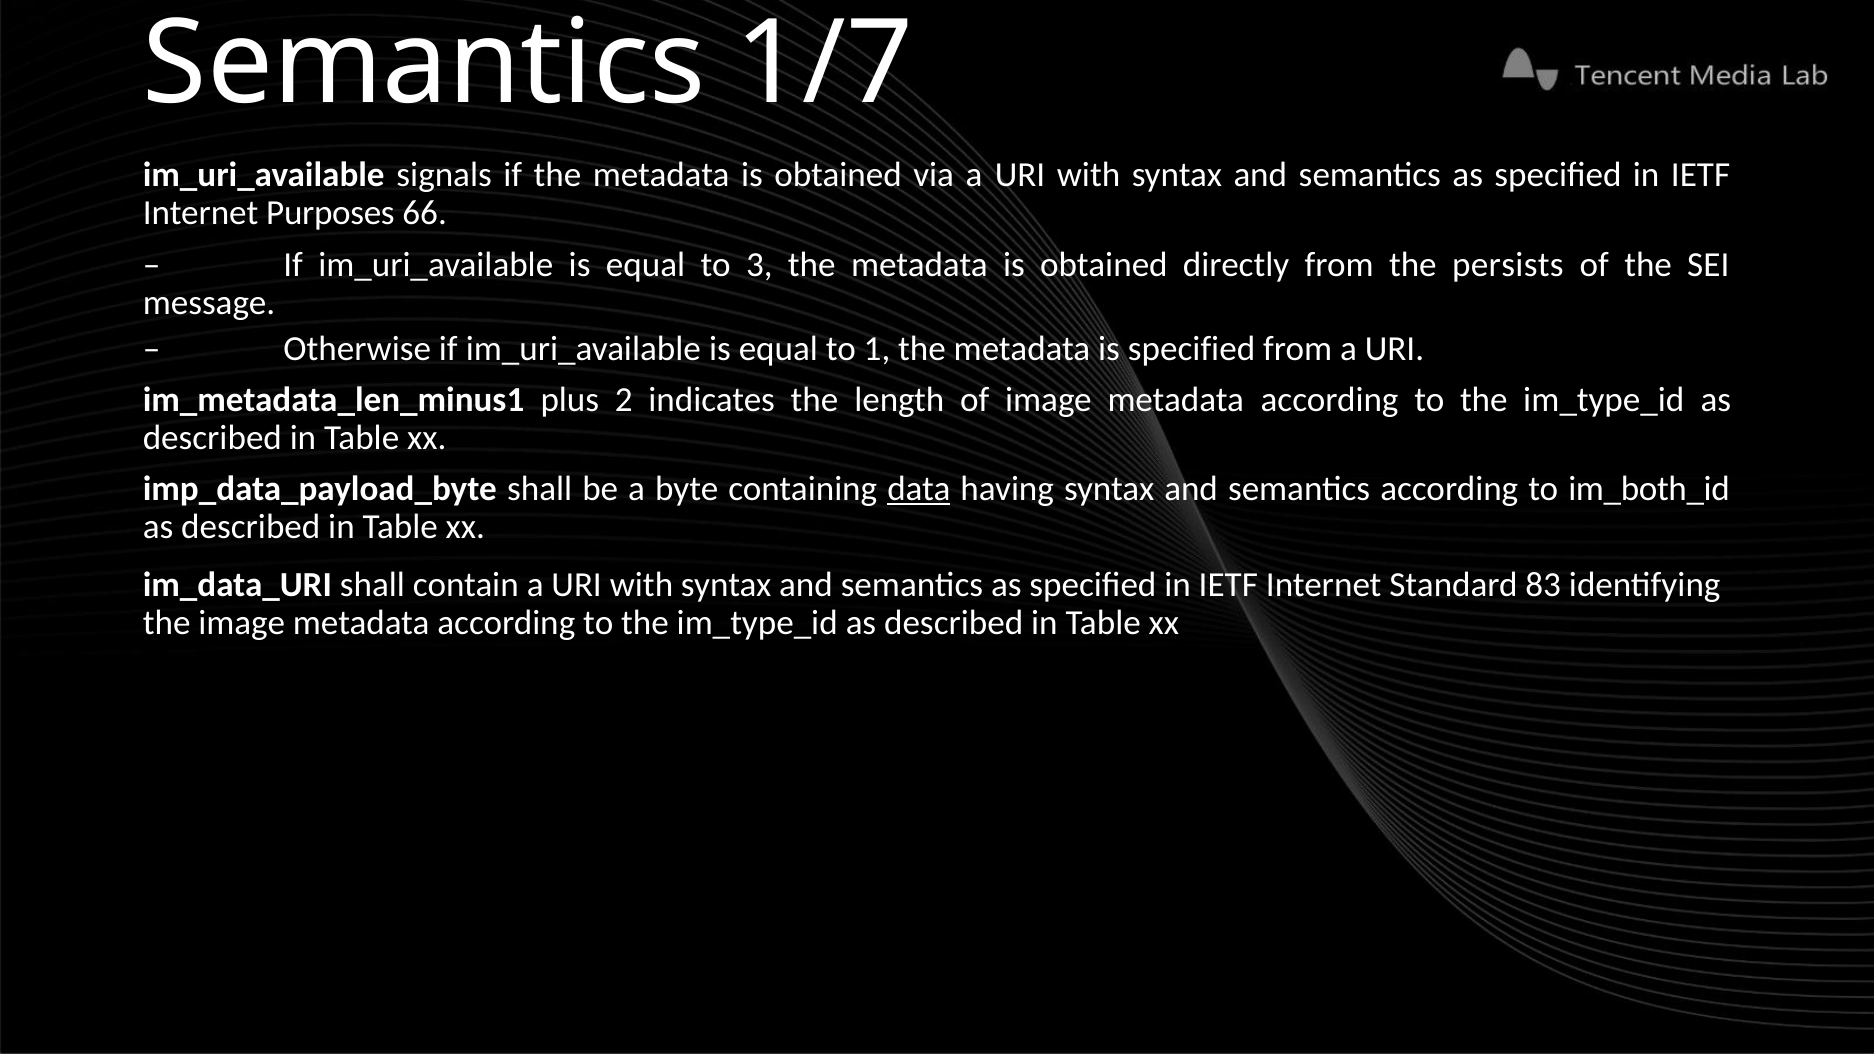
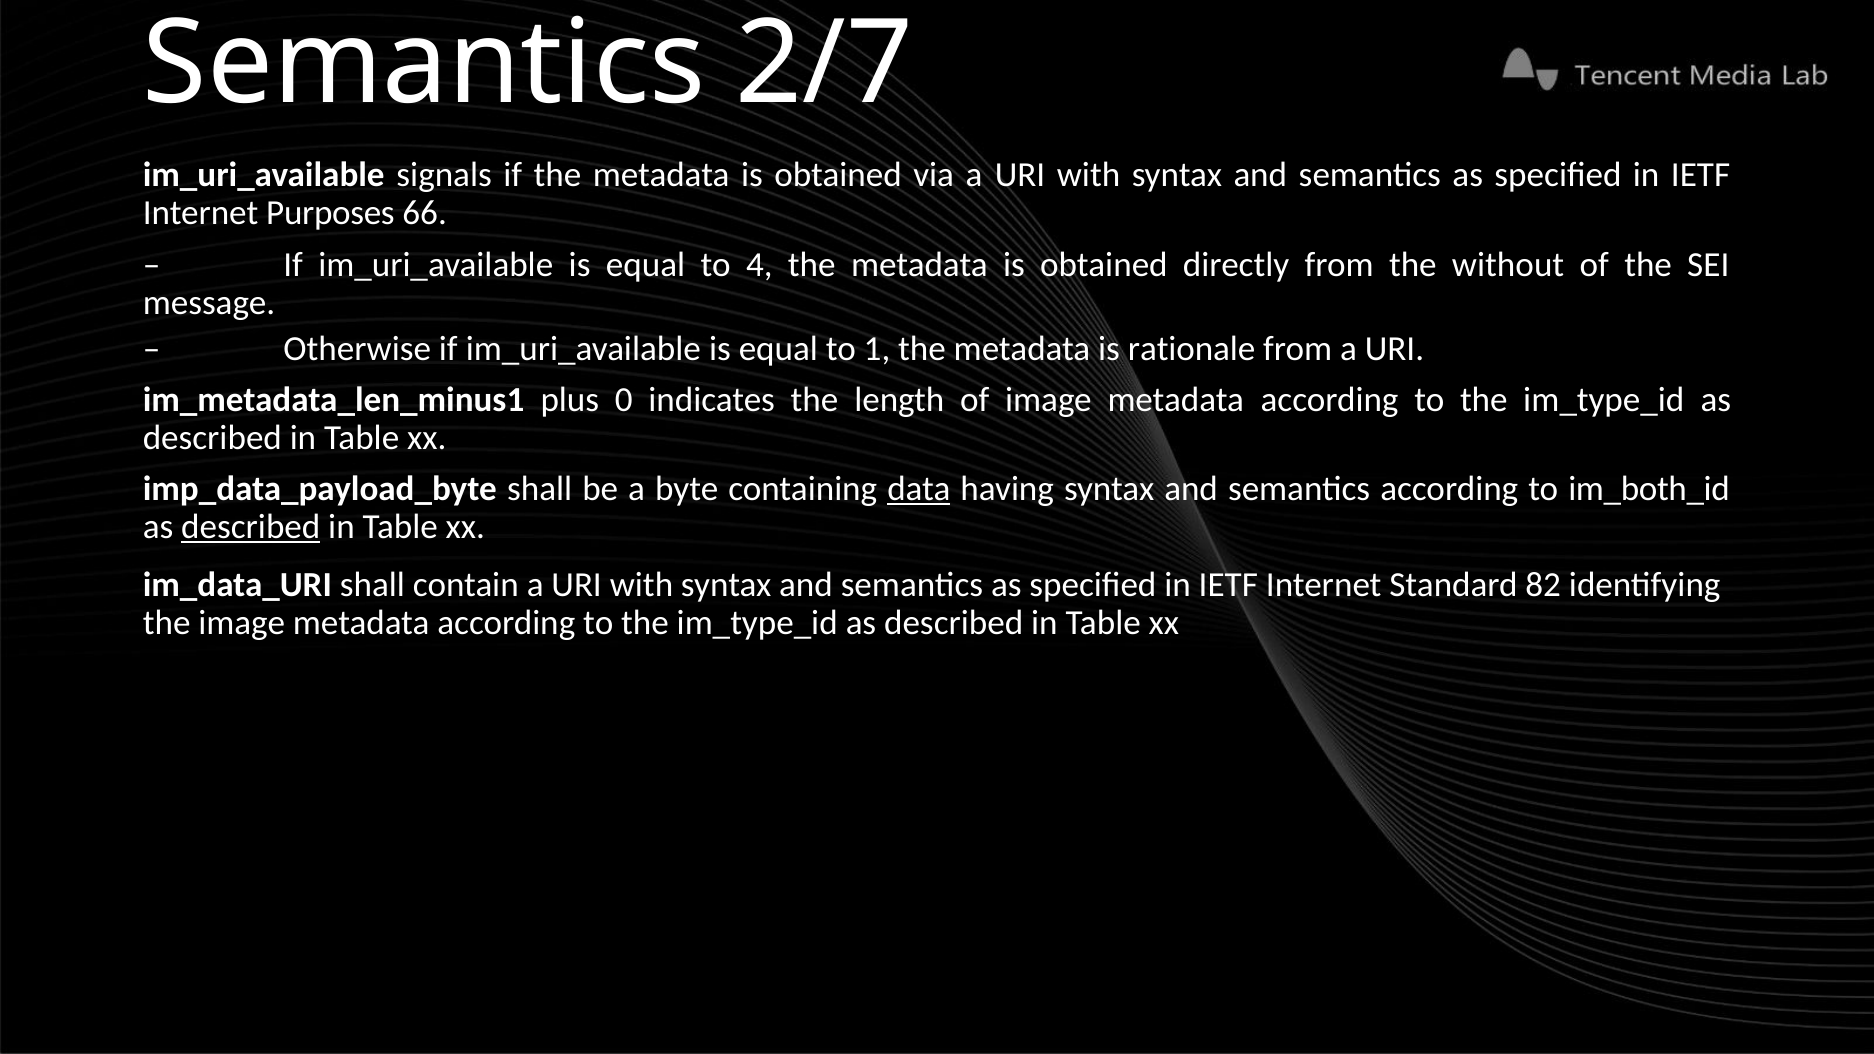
1/7: 1/7 -> 2/7 (825, 64)
3: 3 -> 4 (759, 265)
persists: persists -> without (1508, 265)
is specified: specified -> rationale (1192, 349)
2: 2 -> 0 (624, 400)
described underline: none -> present (251, 527)
83: 83 -> 82 (1543, 585)
